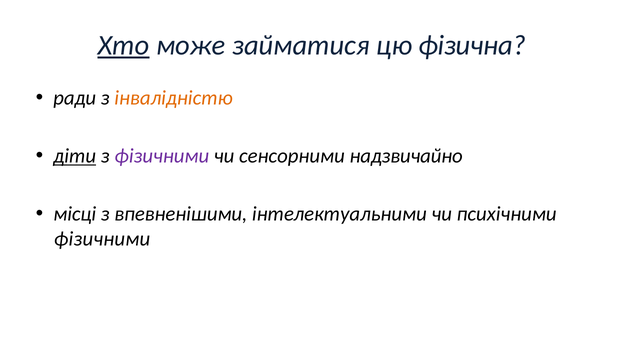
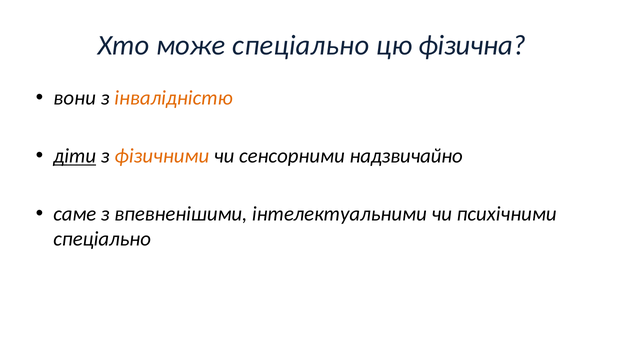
Хто underline: present -> none (124, 45)
може займатися: займатися -> спеціально (301, 45)
ради: ради -> вони (75, 98)
фізичними colour: purple -> orange (162, 156)
місці: місці -> саме (75, 214)
фізичними: фізичними -> спеціально (102, 239)
